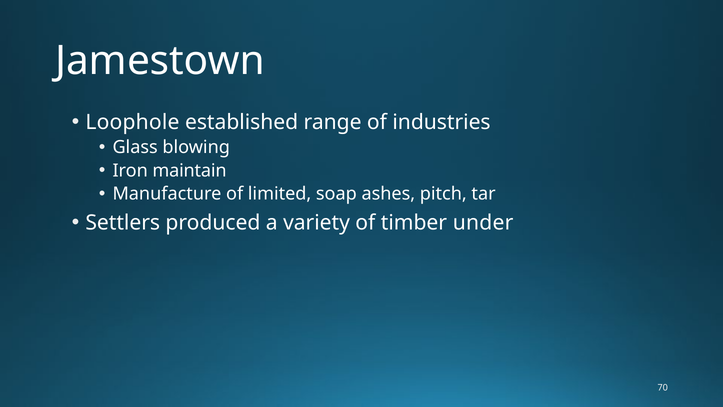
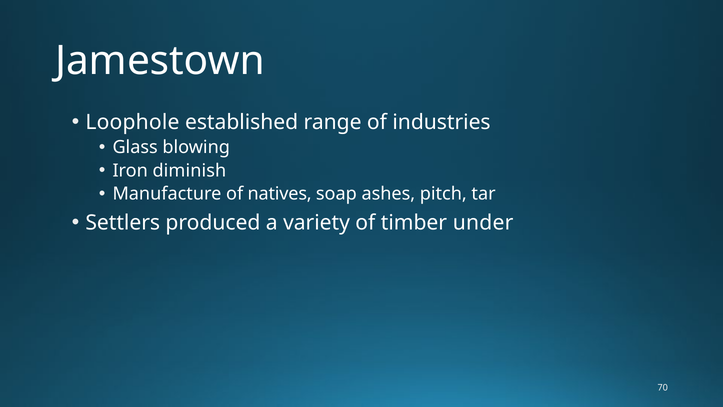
maintain: maintain -> diminish (189, 170)
limited: limited -> natives (280, 194)
